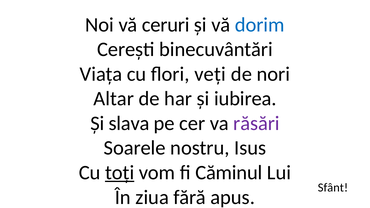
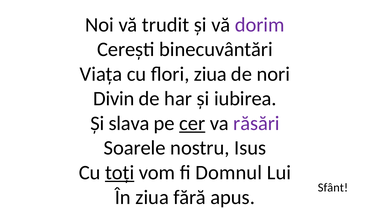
ceruri: ceruri -> trudit (166, 25)
dorim colour: blue -> purple (260, 25)
flori veți: veți -> ziua (210, 74)
Altar: Altar -> Divin (114, 99)
cer underline: none -> present (192, 123)
Căminul: Căminul -> Domnul (229, 173)
